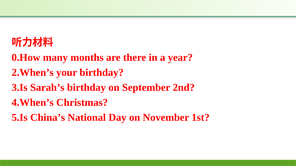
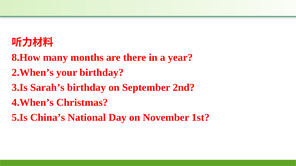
0.How: 0.How -> 8.How (26, 58)
